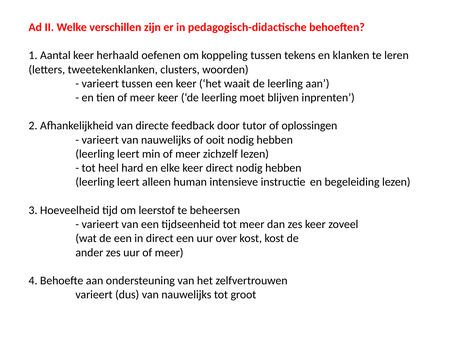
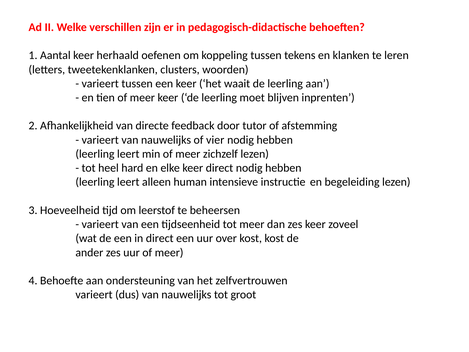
oplossingen: oplossingen -> afstemming (309, 126)
ooit: ooit -> vier (215, 140)
